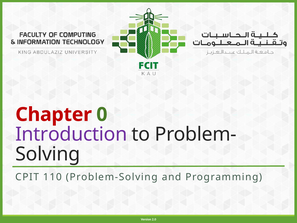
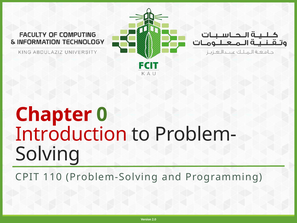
Introduction colour: purple -> red (71, 134)
